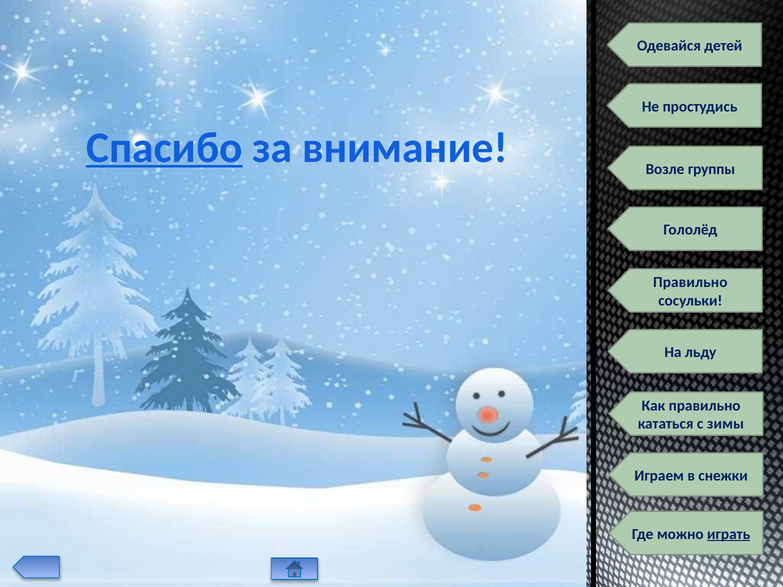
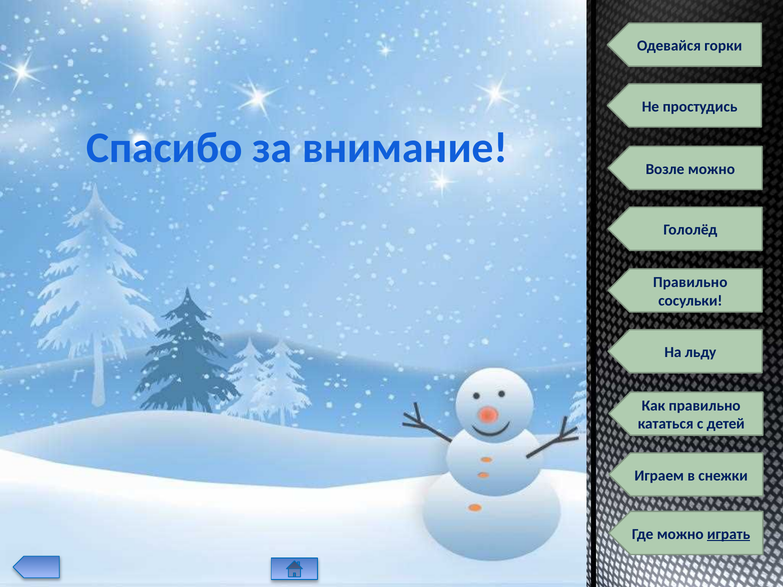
детей: детей -> горки (723, 46)
Спасибо underline: present -> none (164, 148)
Возле группы: группы -> можно (711, 169)
зимы: зимы -> детей (726, 424)
